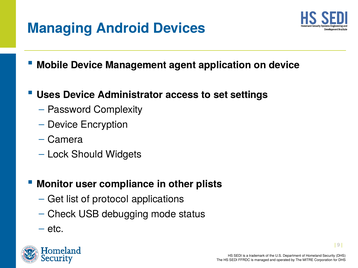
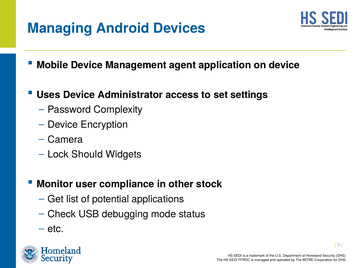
plists: plists -> stock (209, 185)
protocol: protocol -> potential (111, 199)
